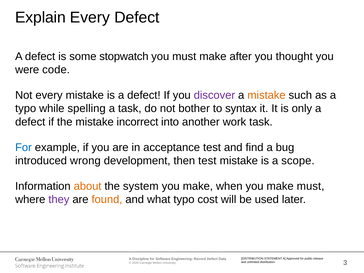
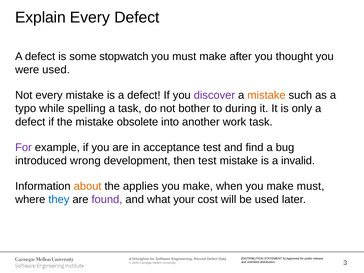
were code: code -> used (56, 70)
syntax: syntax -> during (241, 109)
incorrect: incorrect -> obsolete (137, 122)
For colour: blue -> purple (23, 147)
scope: scope -> invalid (298, 161)
system: system -> applies (141, 186)
they colour: purple -> blue (59, 199)
found colour: orange -> purple (107, 199)
what typo: typo -> your (184, 199)
